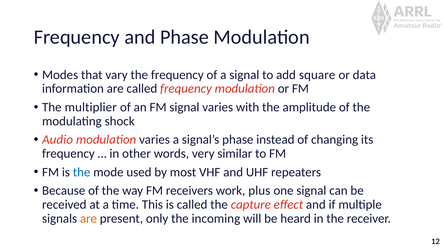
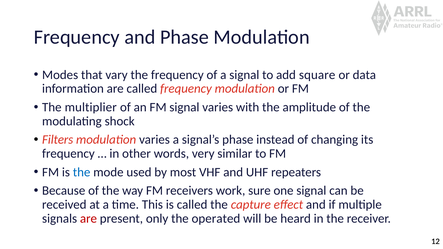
Audio: Audio -> Filters (58, 140)
plus: plus -> sure (259, 191)
are colour: orange -> red (88, 219)
incoming: incoming -> operated (216, 219)
